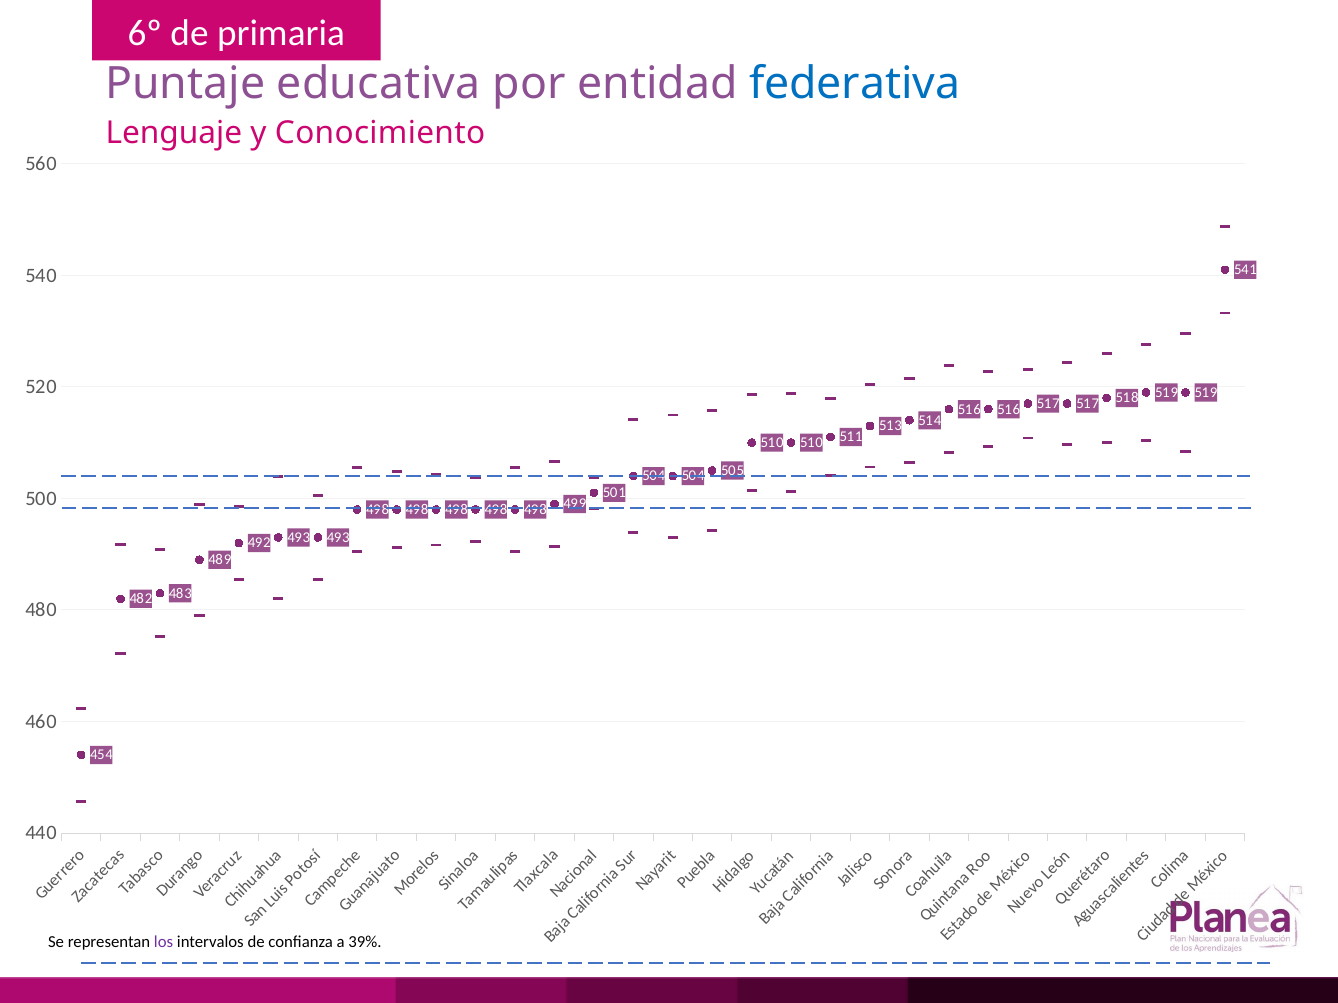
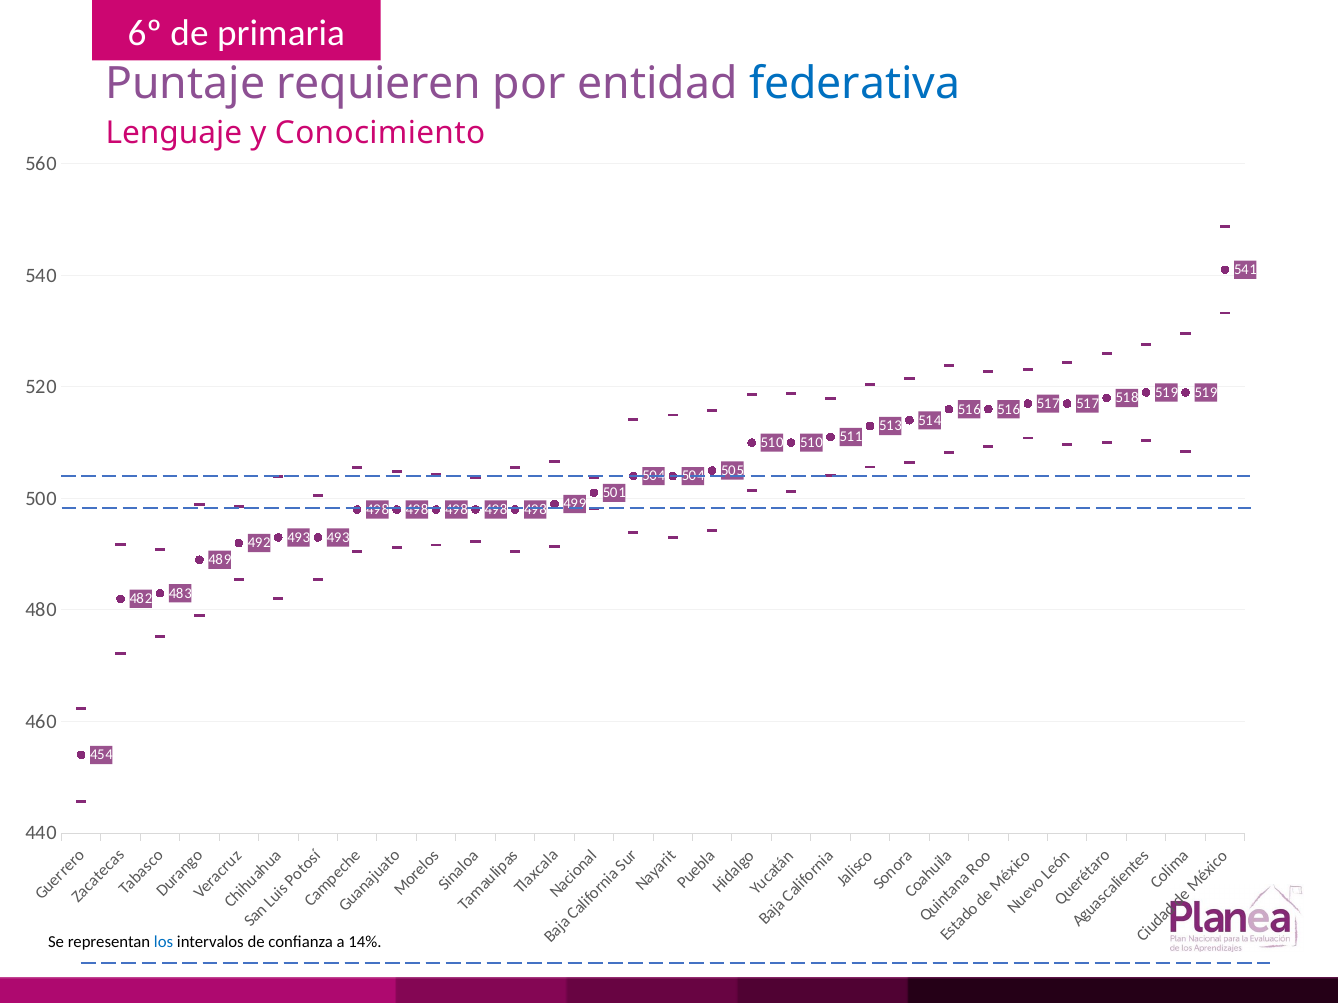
educativa: educativa -> requieren (379, 84)
los colour: purple -> blue (164, 942)
39%: 39% -> 14% (365, 942)
